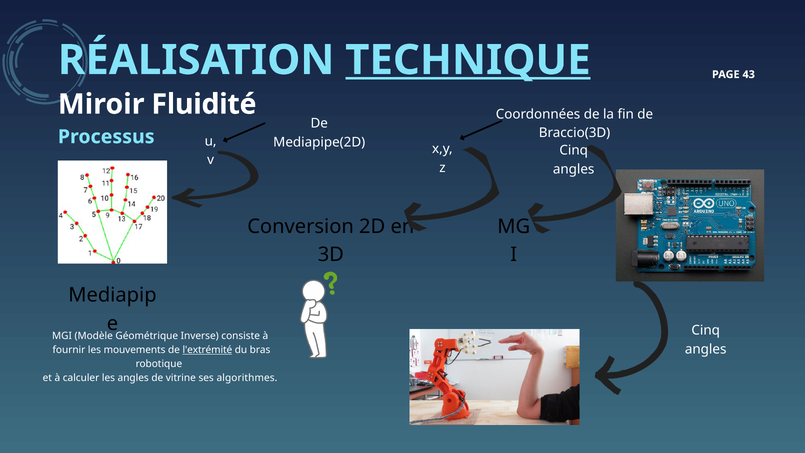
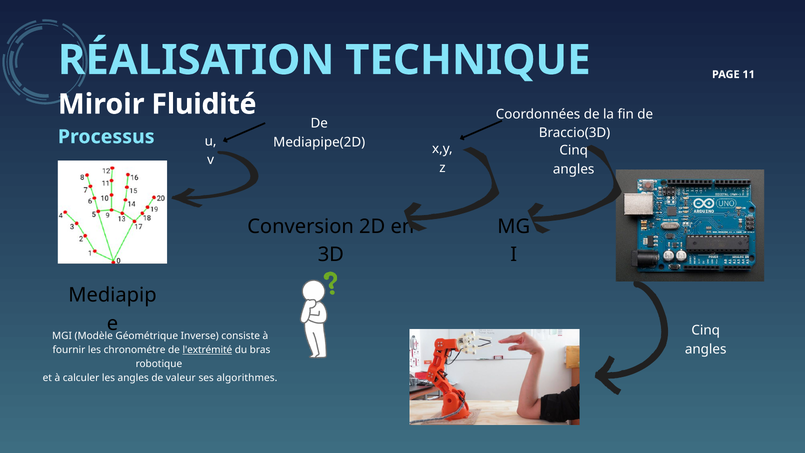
TECHNIQUE underline: present -> none (468, 60)
43: 43 -> 11 (749, 74)
mouvements: mouvements -> chronométre (135, 350)
vitrine: vitrine -> valeur (181, 378)
